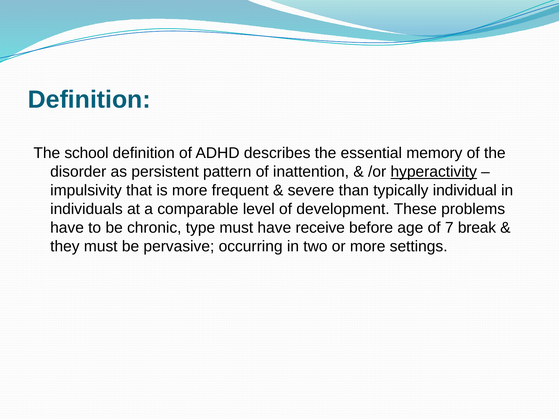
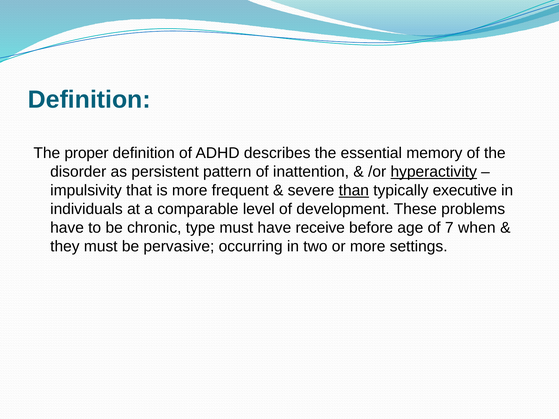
school: school -> proper (86, 153)
than underline: none -> present (354, 191)
individual: individual -> executive (465, 191)
break: break -> when (477, 228)
